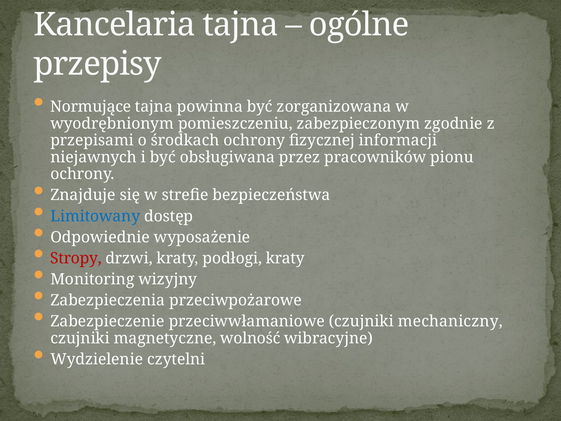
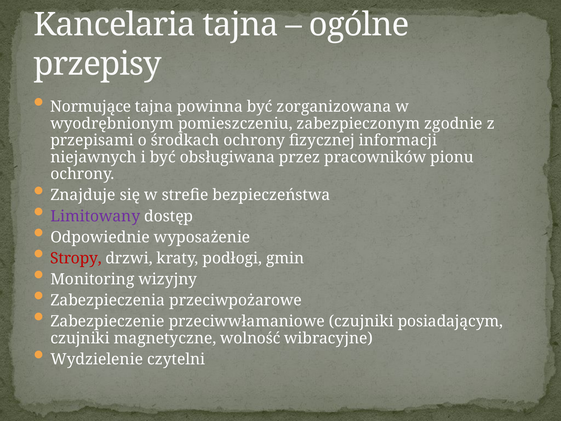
Limitowany colour: blue -> purple (95, 216)
podłogi kraty: kraty -> gmin (285, 258)
mechaniczny: mechaniczny -> posiadającym (450, 321)
